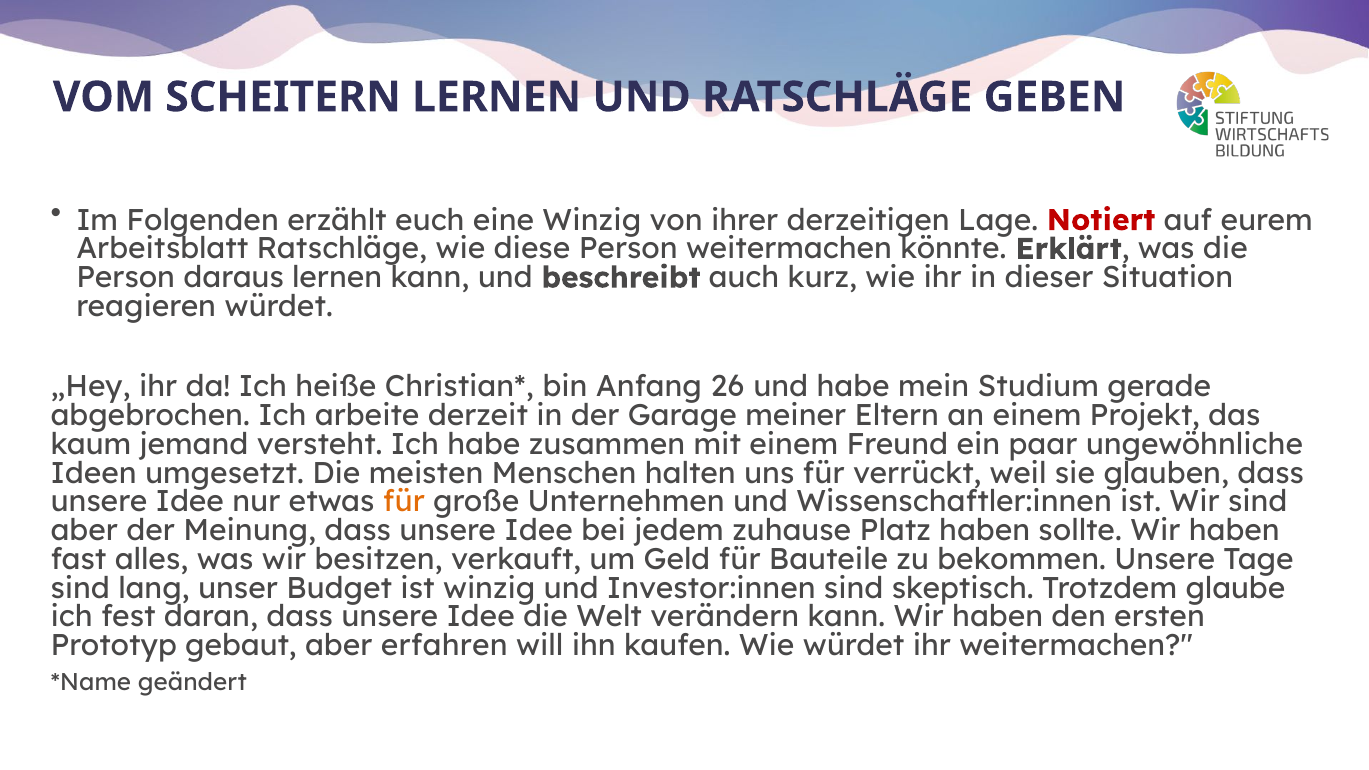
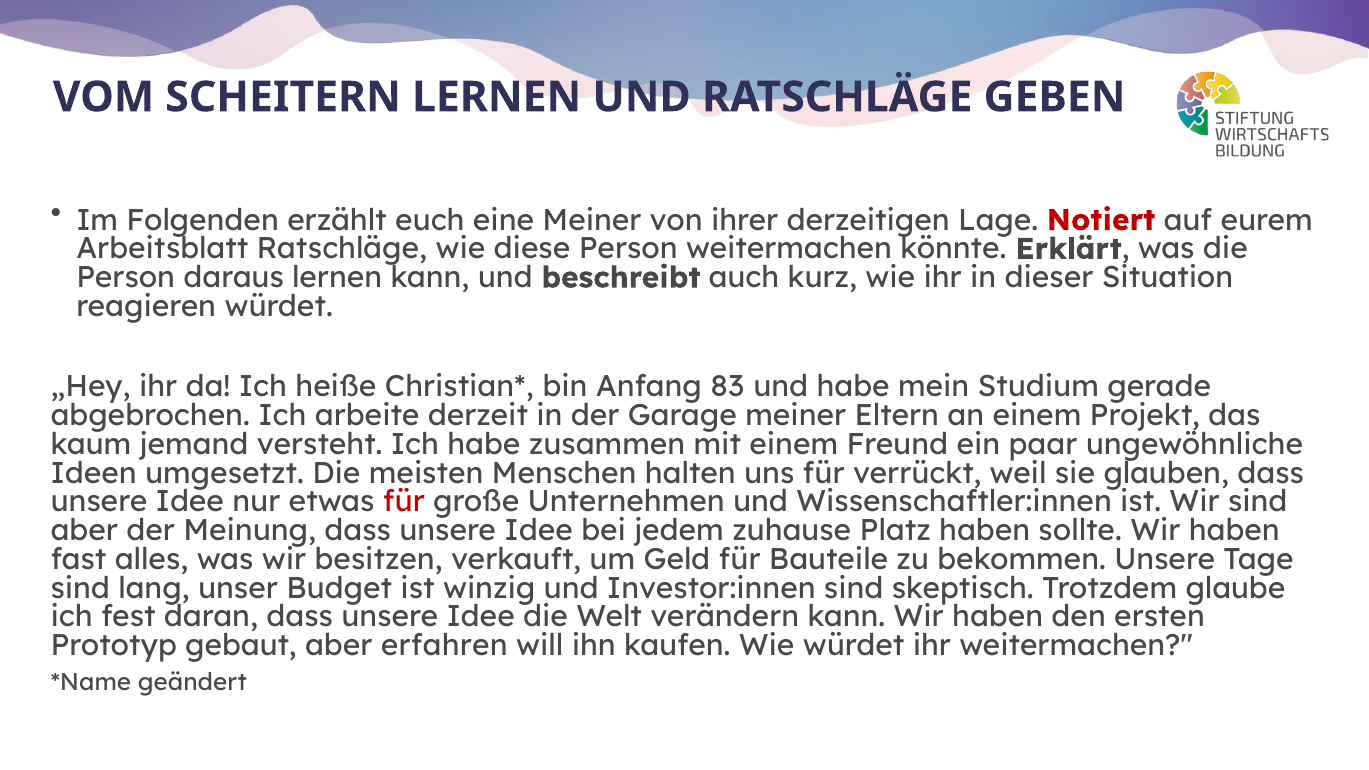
eine Winzig: Winzig -> Meiner (592, 220)
26: 26 -> 83 (727, 387)
für colour: orange -> red (404, 502)
